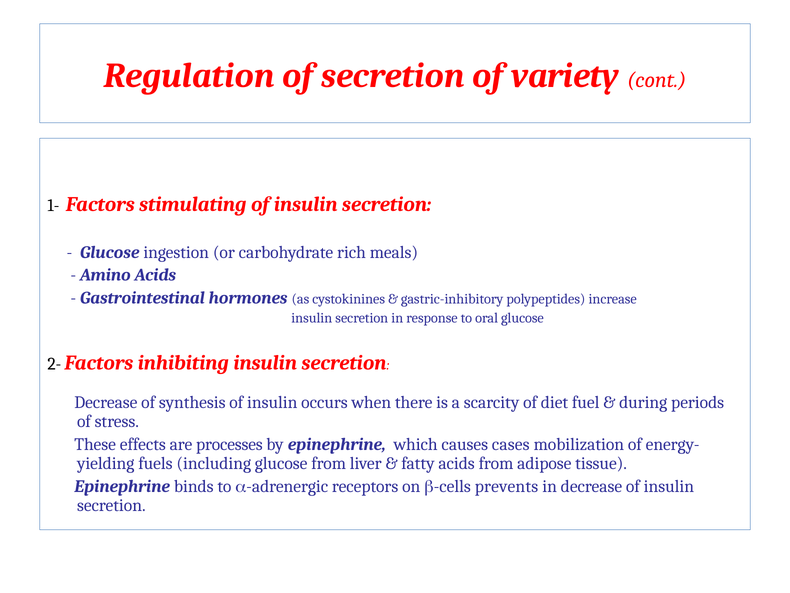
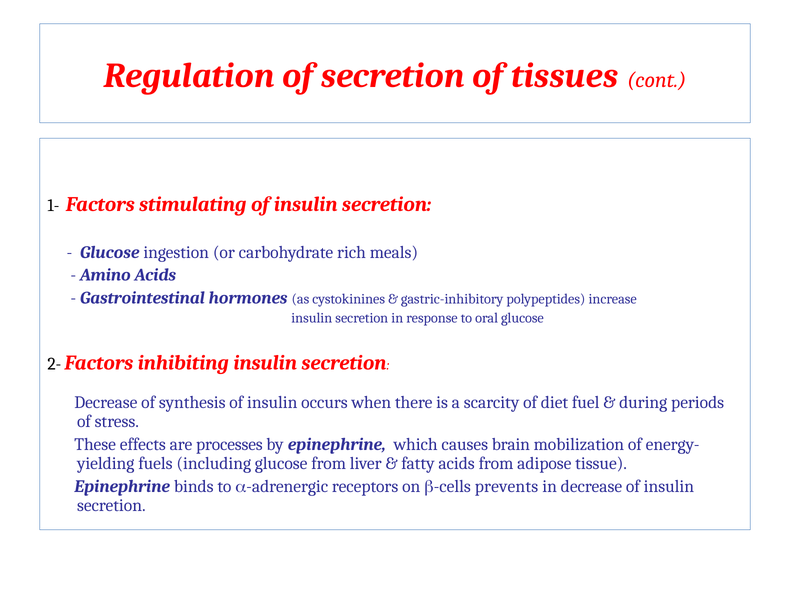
variety: variety -> tissues (565, 76)
cases: cases -> brain (511, 444)
